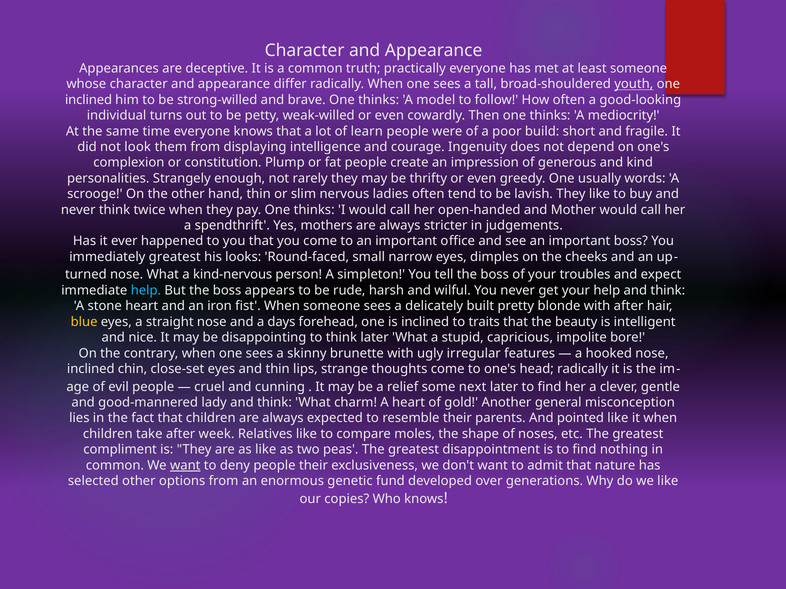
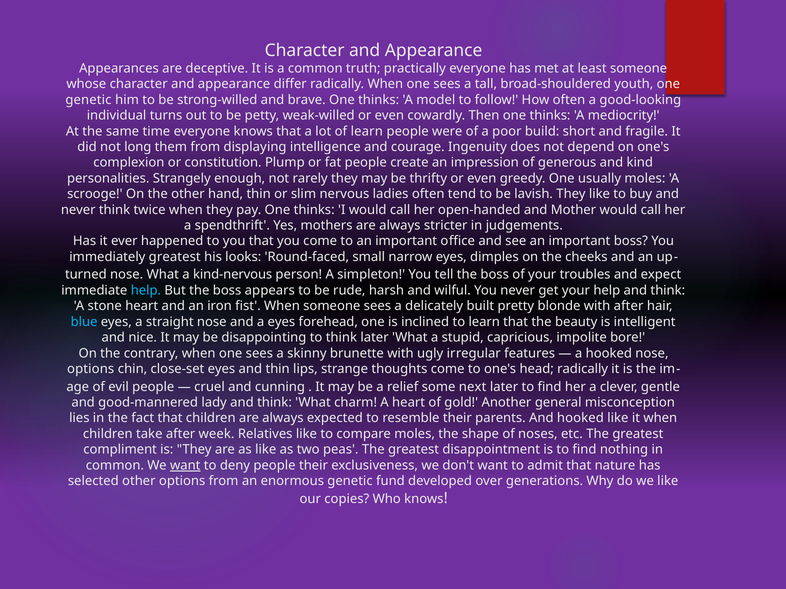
youth underline: present -> none (634, 84)
inclined: inclined -> genetic (88, 100)
look: look -> long (138, 147)
usually words: words -> moles (645, 178)
blue colour: yellow -> light blue (84, 322)
a days: days -> eyes (281, 322)
to traits: traits -> learn (484, 322)
inclined: inclined -> options (91, 369)
And pointed: pointed -> hooked (580, 418)
